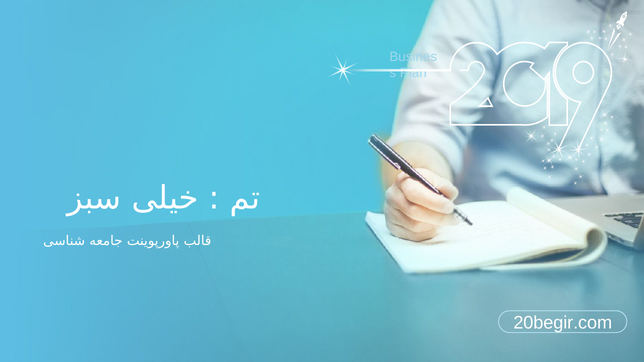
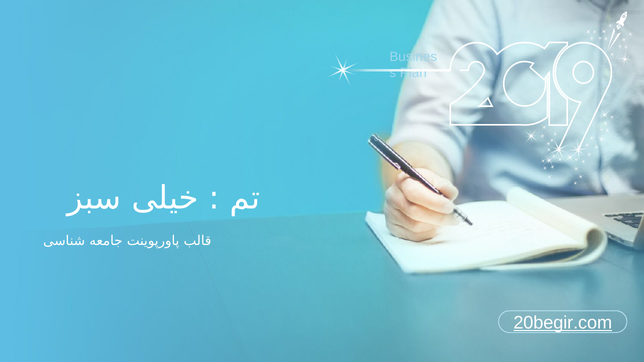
20begir.com underline: none -> present (563, 323)
